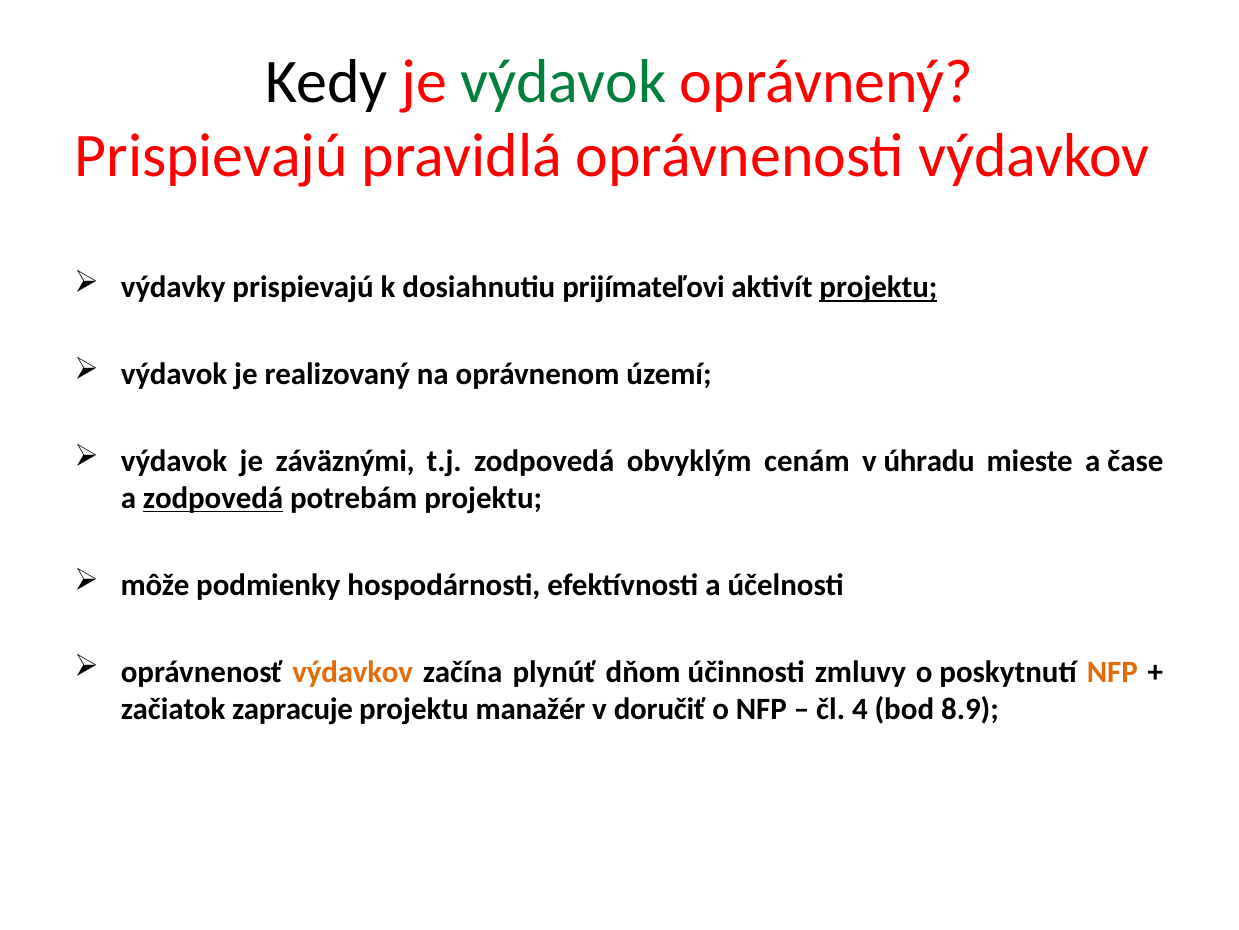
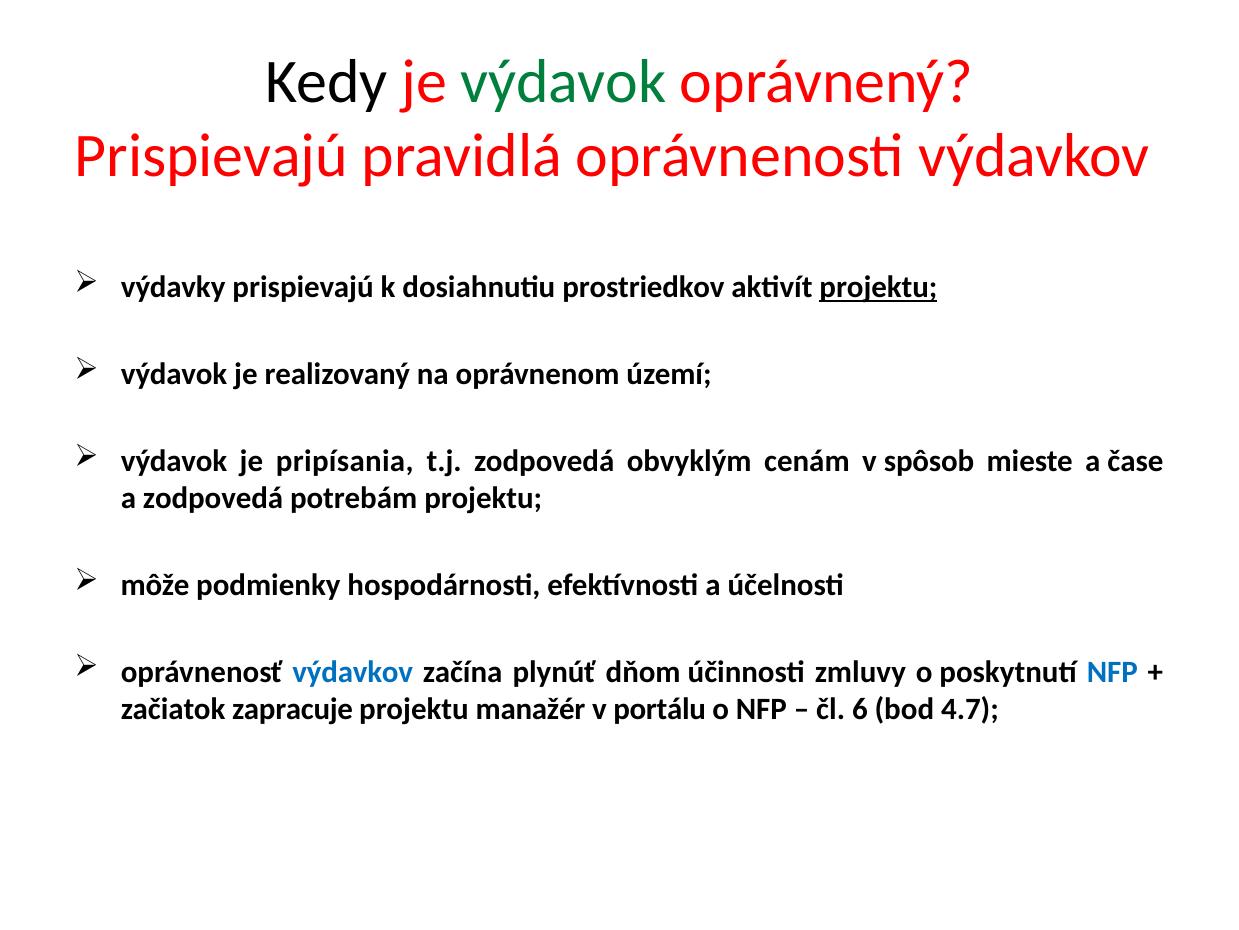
prijímateľovi: prijímateľovi -> prostriedkov (643, 287)
záväznými: záväznými -> pripísania (345, 461)
úhradu: úhradu -> spôsob (929, 461)
zodpovedá underline: present -> none (213, 498)
výdavkov colour: orange -> blue (353, 671)
NFP colour: orange -> blue (1112, 671)
doručiť: doručiť -> portálu (660, 708)
4: 4 -> 6 (860, 708)
8.9: 8.9 -> 4.7 (970, 708)
